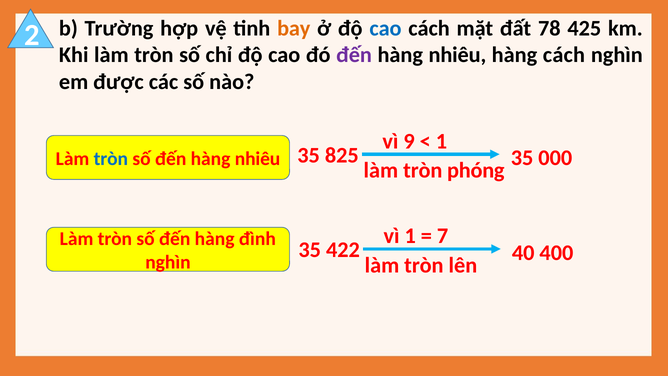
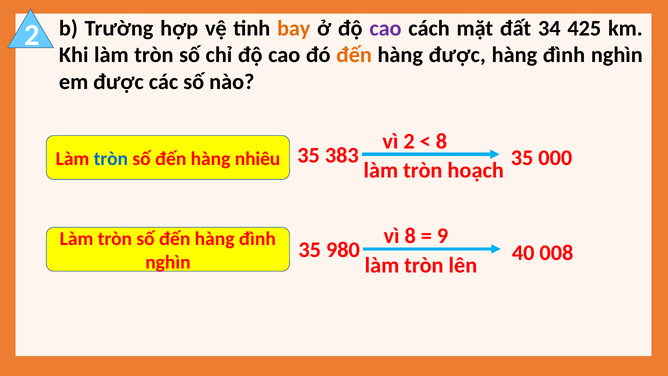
cao colour: blue -> purple (385, 28)
78: 78 -> 34 (549, 28)
đến colour: purple -> orange (354, 55)
nhiêu: nhiêu -> được (457, 55)
cách: cách -> đình (564, 55)
vì 9: 9 -> 2 (409, 141)
1: 1 -> 8 (441, 141)
825: 825 -> 383 (342, 155)
phóng: phóng -> hoạch (476, 171)
vì 1: 1 -> 8 (410, 236)
7: 7 -> 9 (443, 236)
422: 422 -> 980 (343, 250)
400: 400 -> 008 (556, 253)
